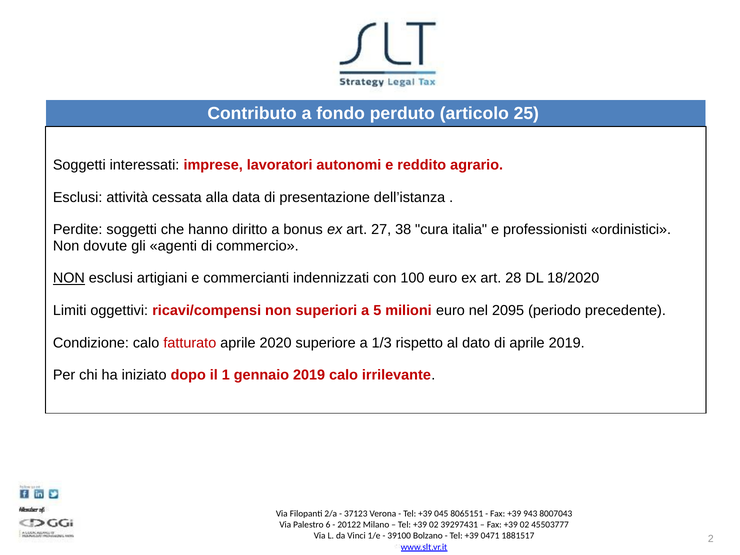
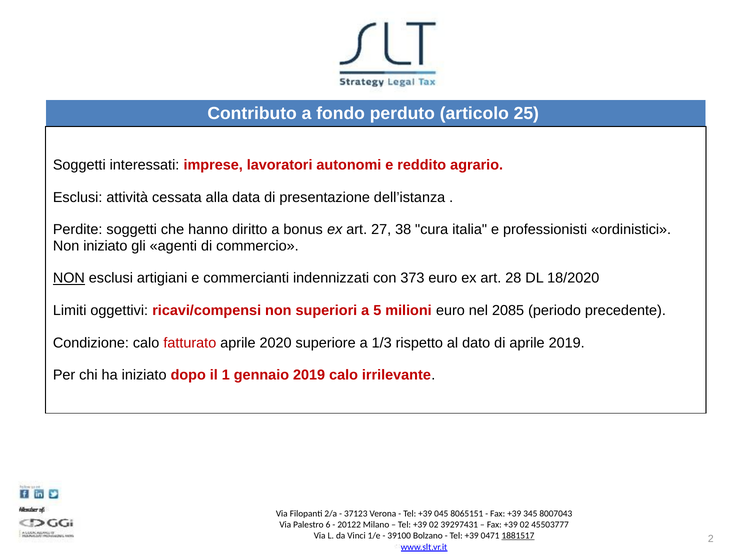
Non dovute: dovute -> iniziato (105, 246)
100: 100 -> 373 (412, 278)
2095: 2095 -> 2085 (508, 311)
943: 943 -> 345 (530, 514)
1881517 underline: none -> present (518, 536)
